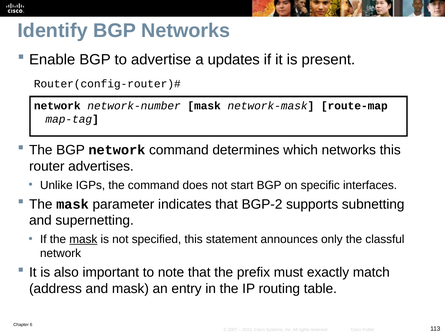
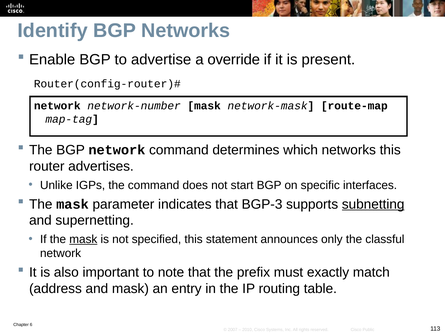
updates: updates -> override (234, 60)
BGP-2: BGP-2 -> BGP-3 (262, 204)
subnetting underline: none -> present (373, 204)
